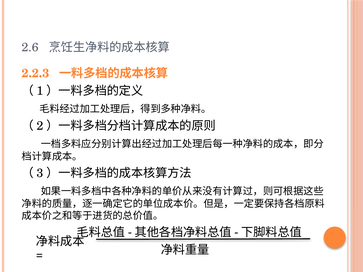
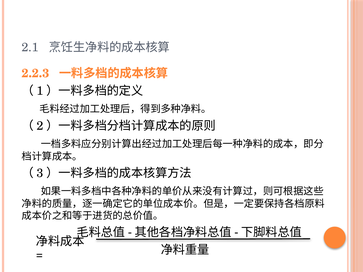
2.6: 2.6 -> 2.1 (30, 47)
